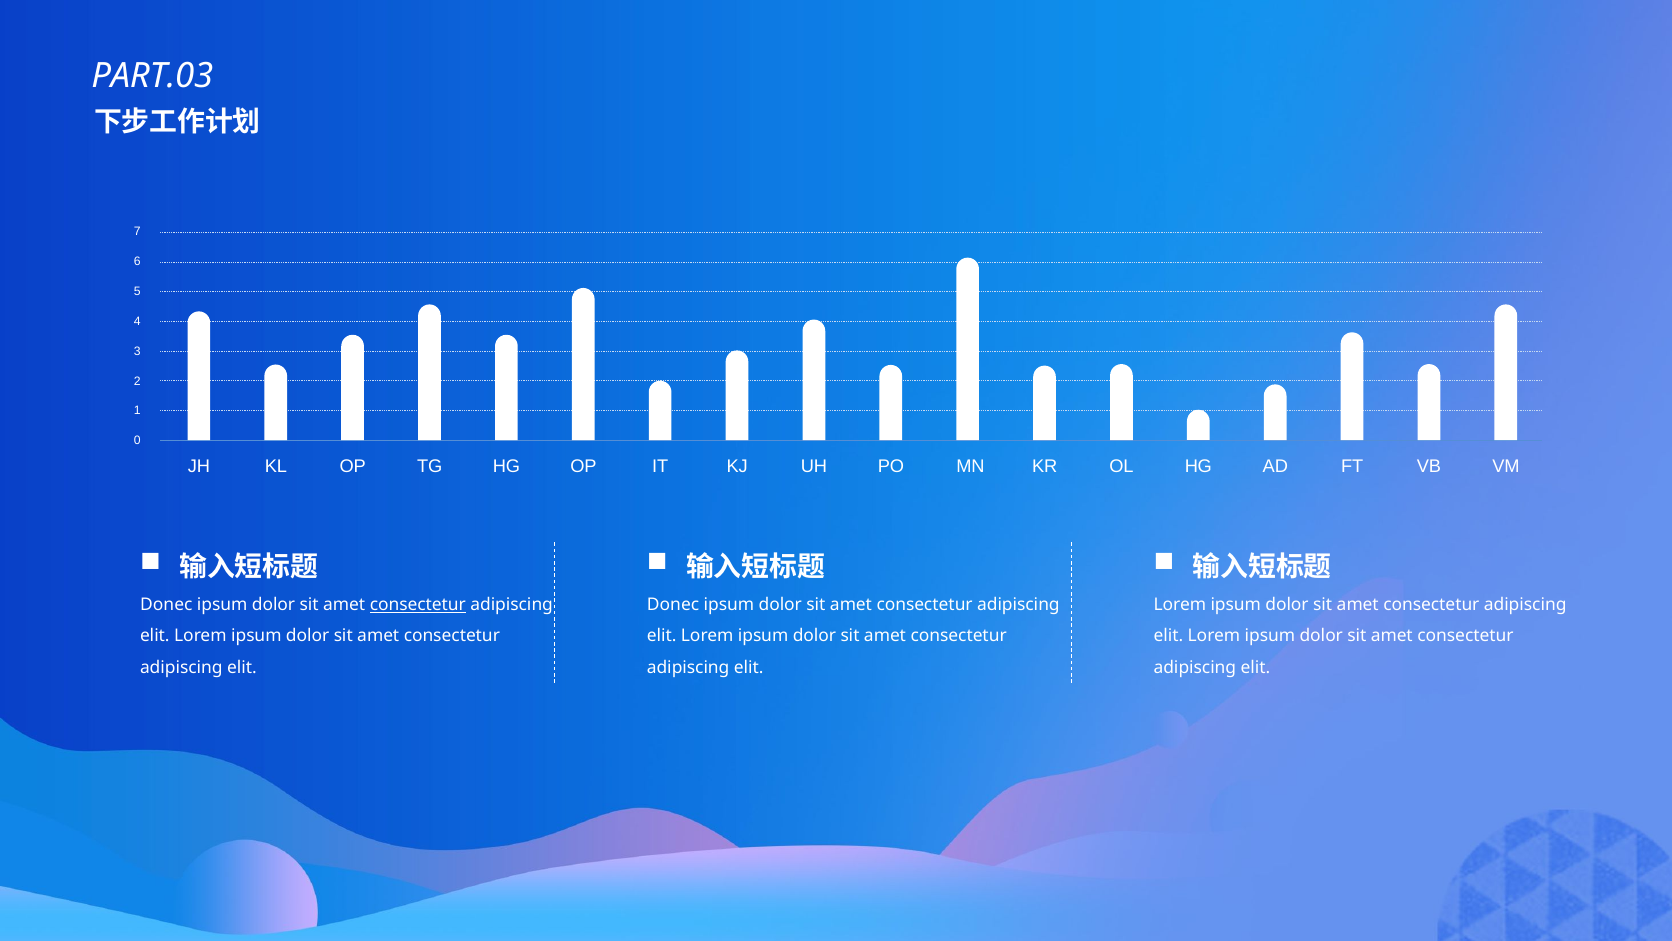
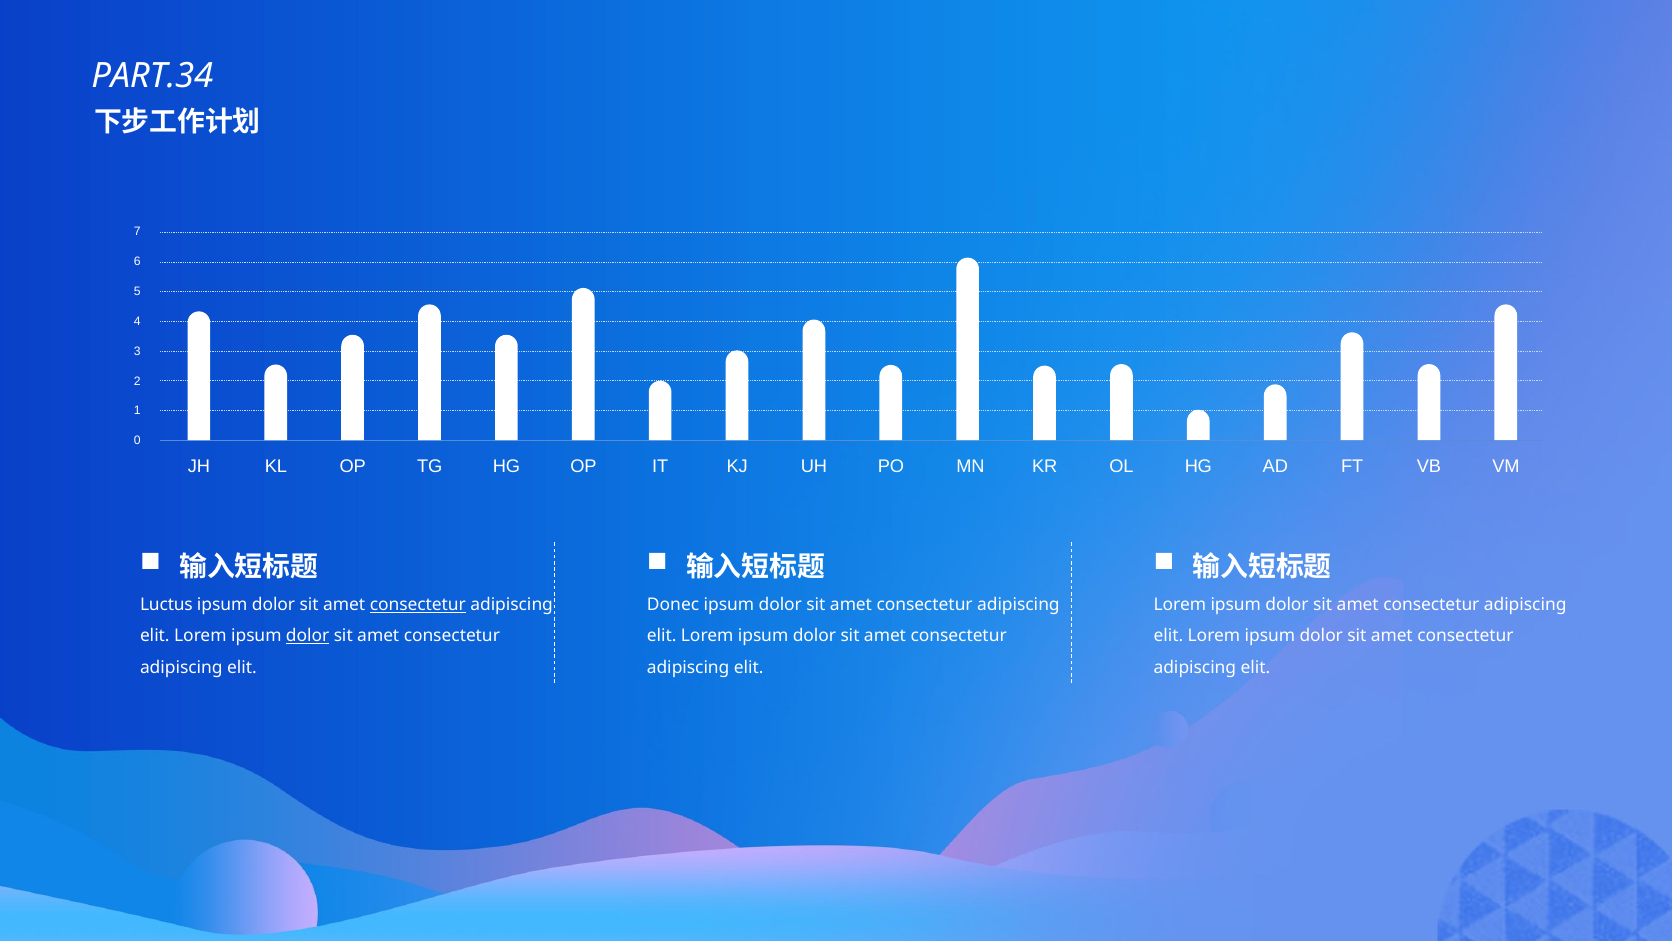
PART.03: PART.03 -> PART.34 (152, 76)
Donec: Donec -> Luctus (166, 604)
dolor underline: none -> present (308, 636)
